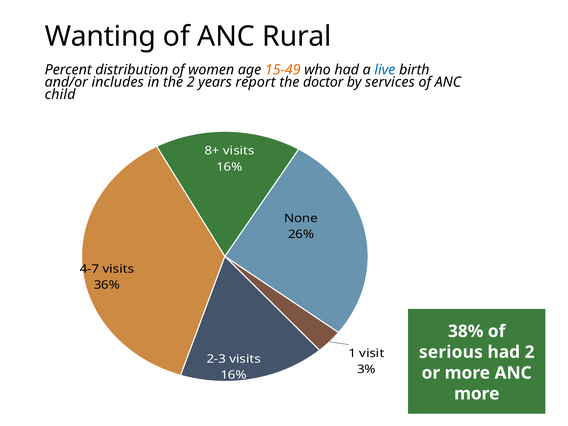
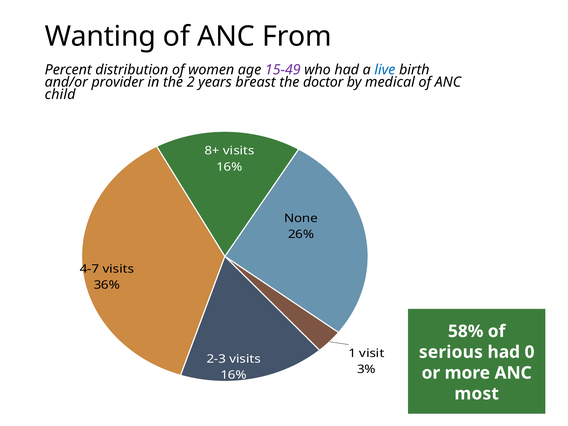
Rural: Rural -> From (297, 36)
15-49 colour: orange -> purple (283, 70)
includes: includes -> provider (118, 82)
report: report -> breast (256, 82)
services: services -> medical (390, 82)
38%: 38% -> 58% (466, 331)
had 2: 2 -> 0 (530, 352)
more: more -> most (477, 394)
